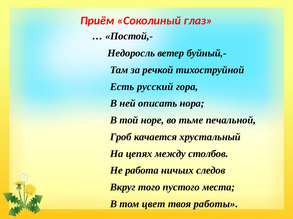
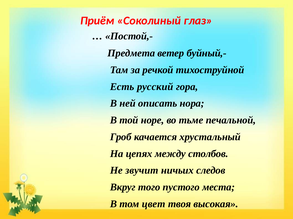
Недоросль: Недоросль -> Предмета (131, 53)
работа: работа -> звучит (142, 171)
работы: работы -> высокая (216, 205)
